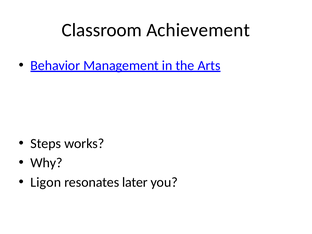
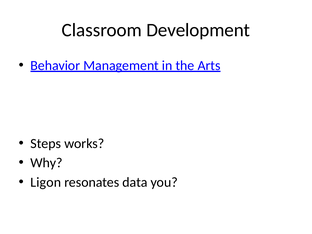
Achievement: Achievement -> Development (198, 30)
later: later -> data (135, 182)
